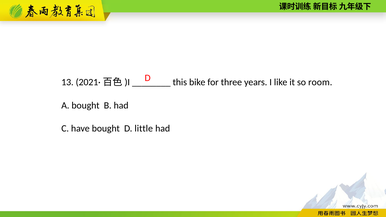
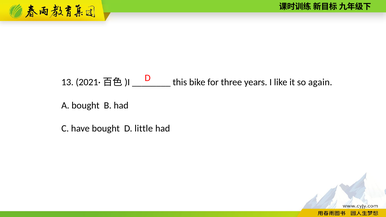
room: room -> again (320, 82)
